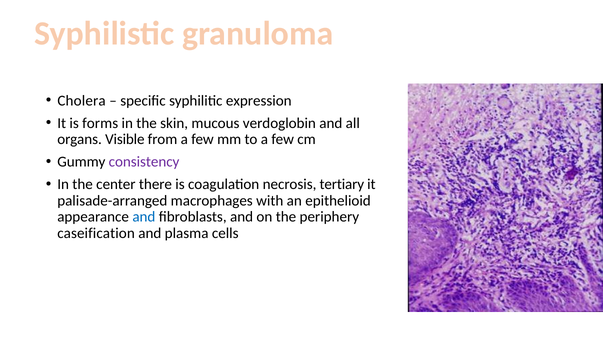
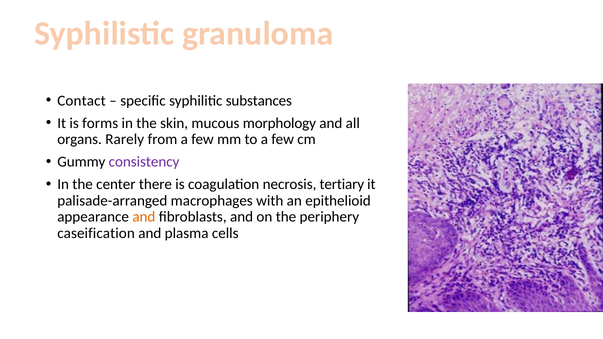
Cholera: Cholera -> Contact (82, 101)
expression: expression -> substances (259, 101)
verdoglobin: verdoglobin -> morphology (279, 123)
Visible: Visible -> Rarely (125, 139)
and colour: blue -> orange (144, 217)
